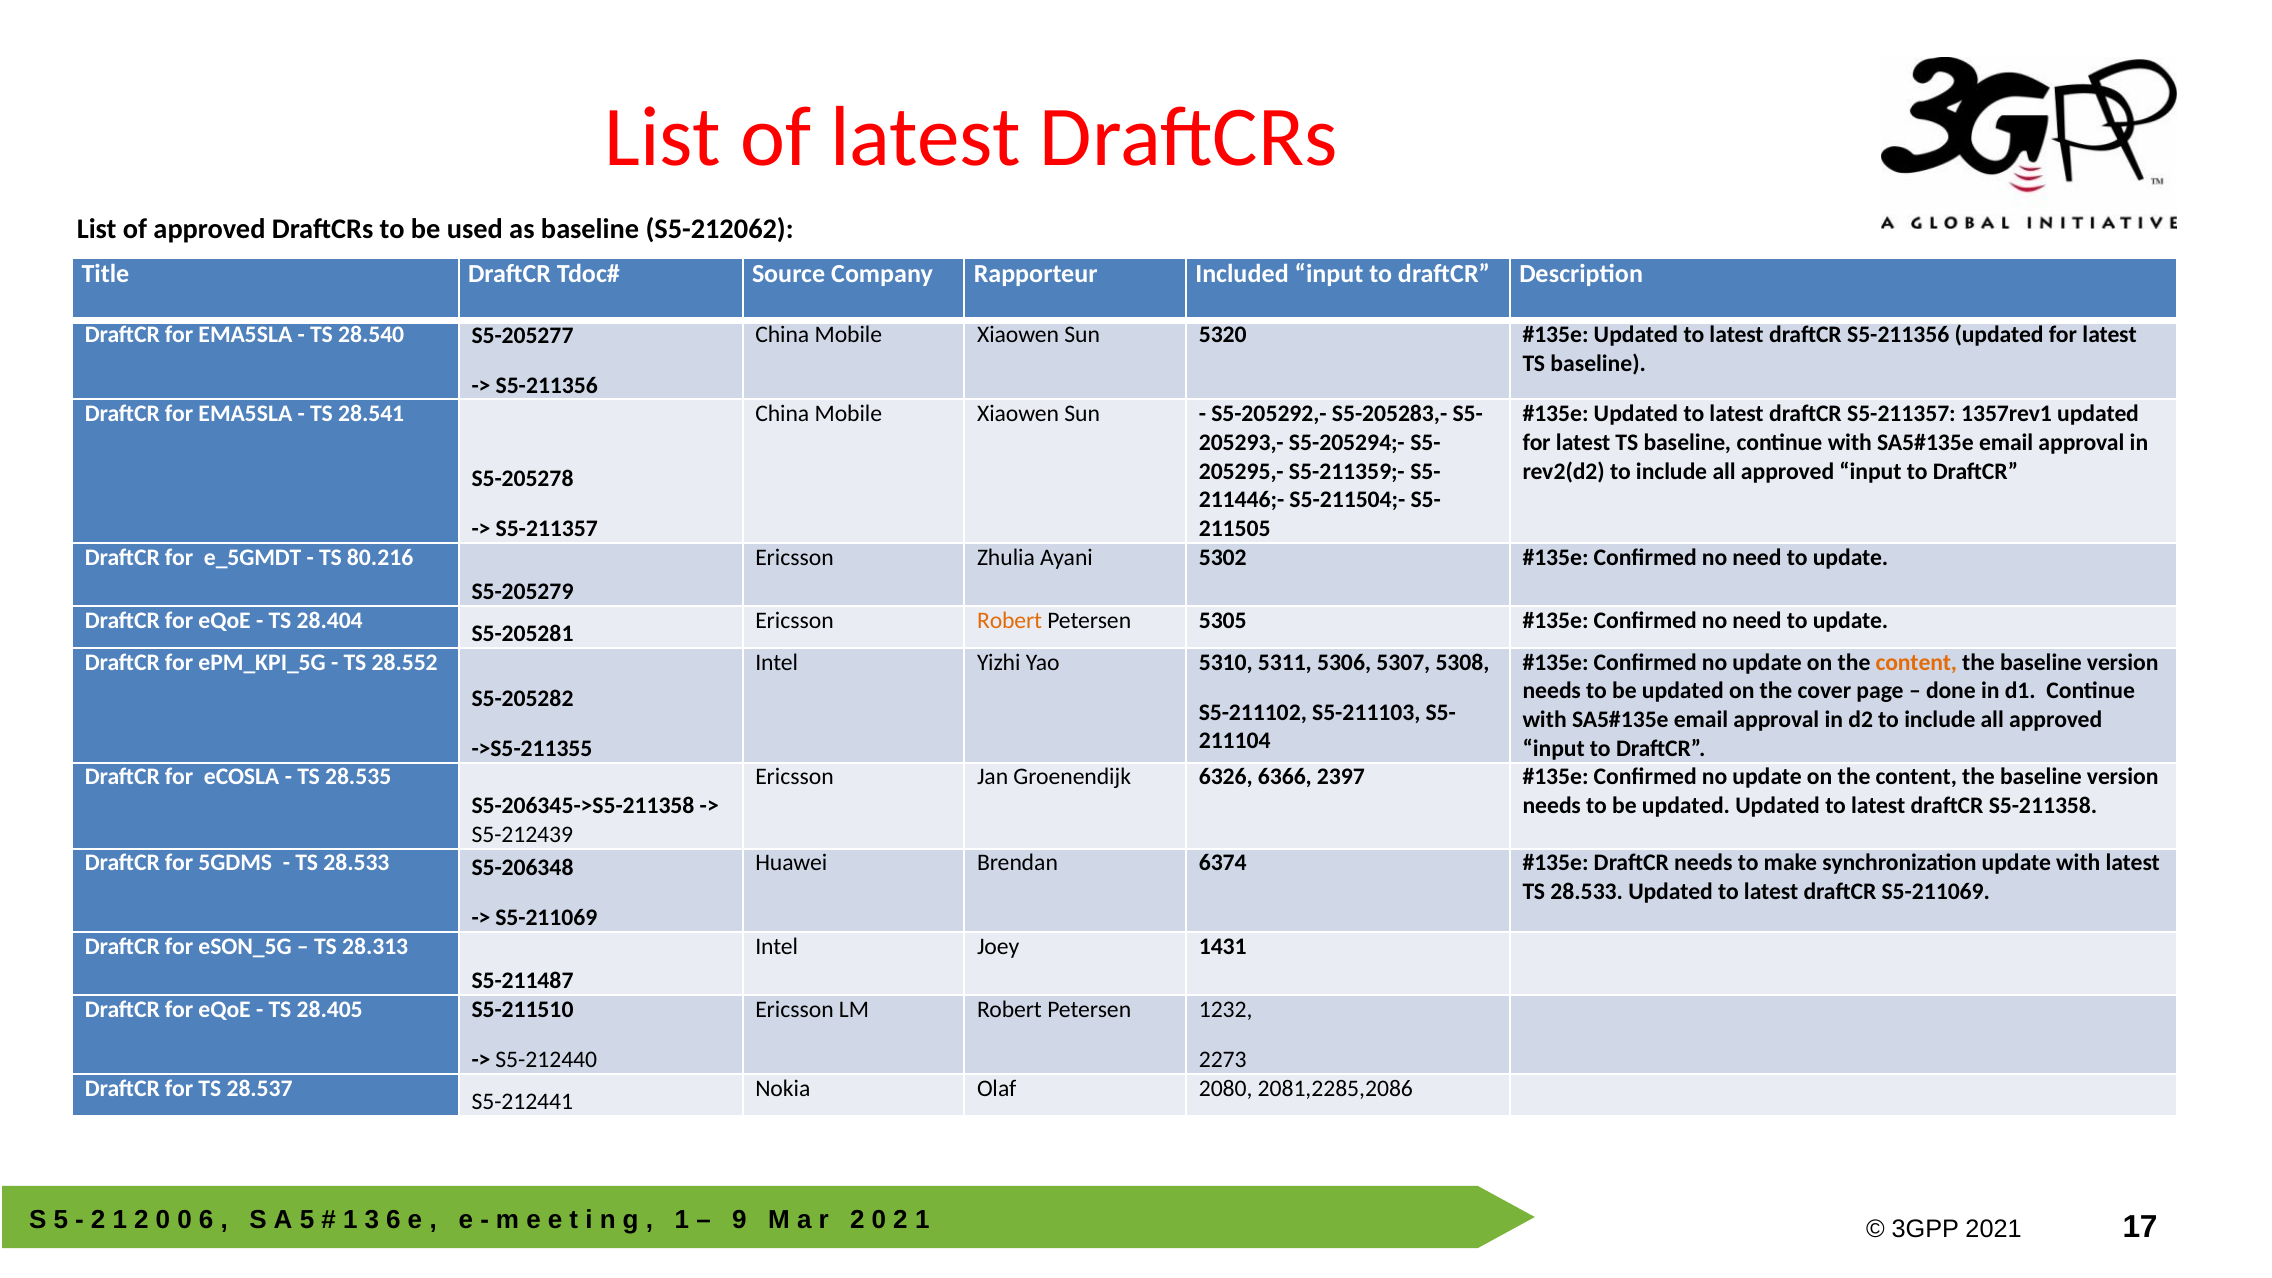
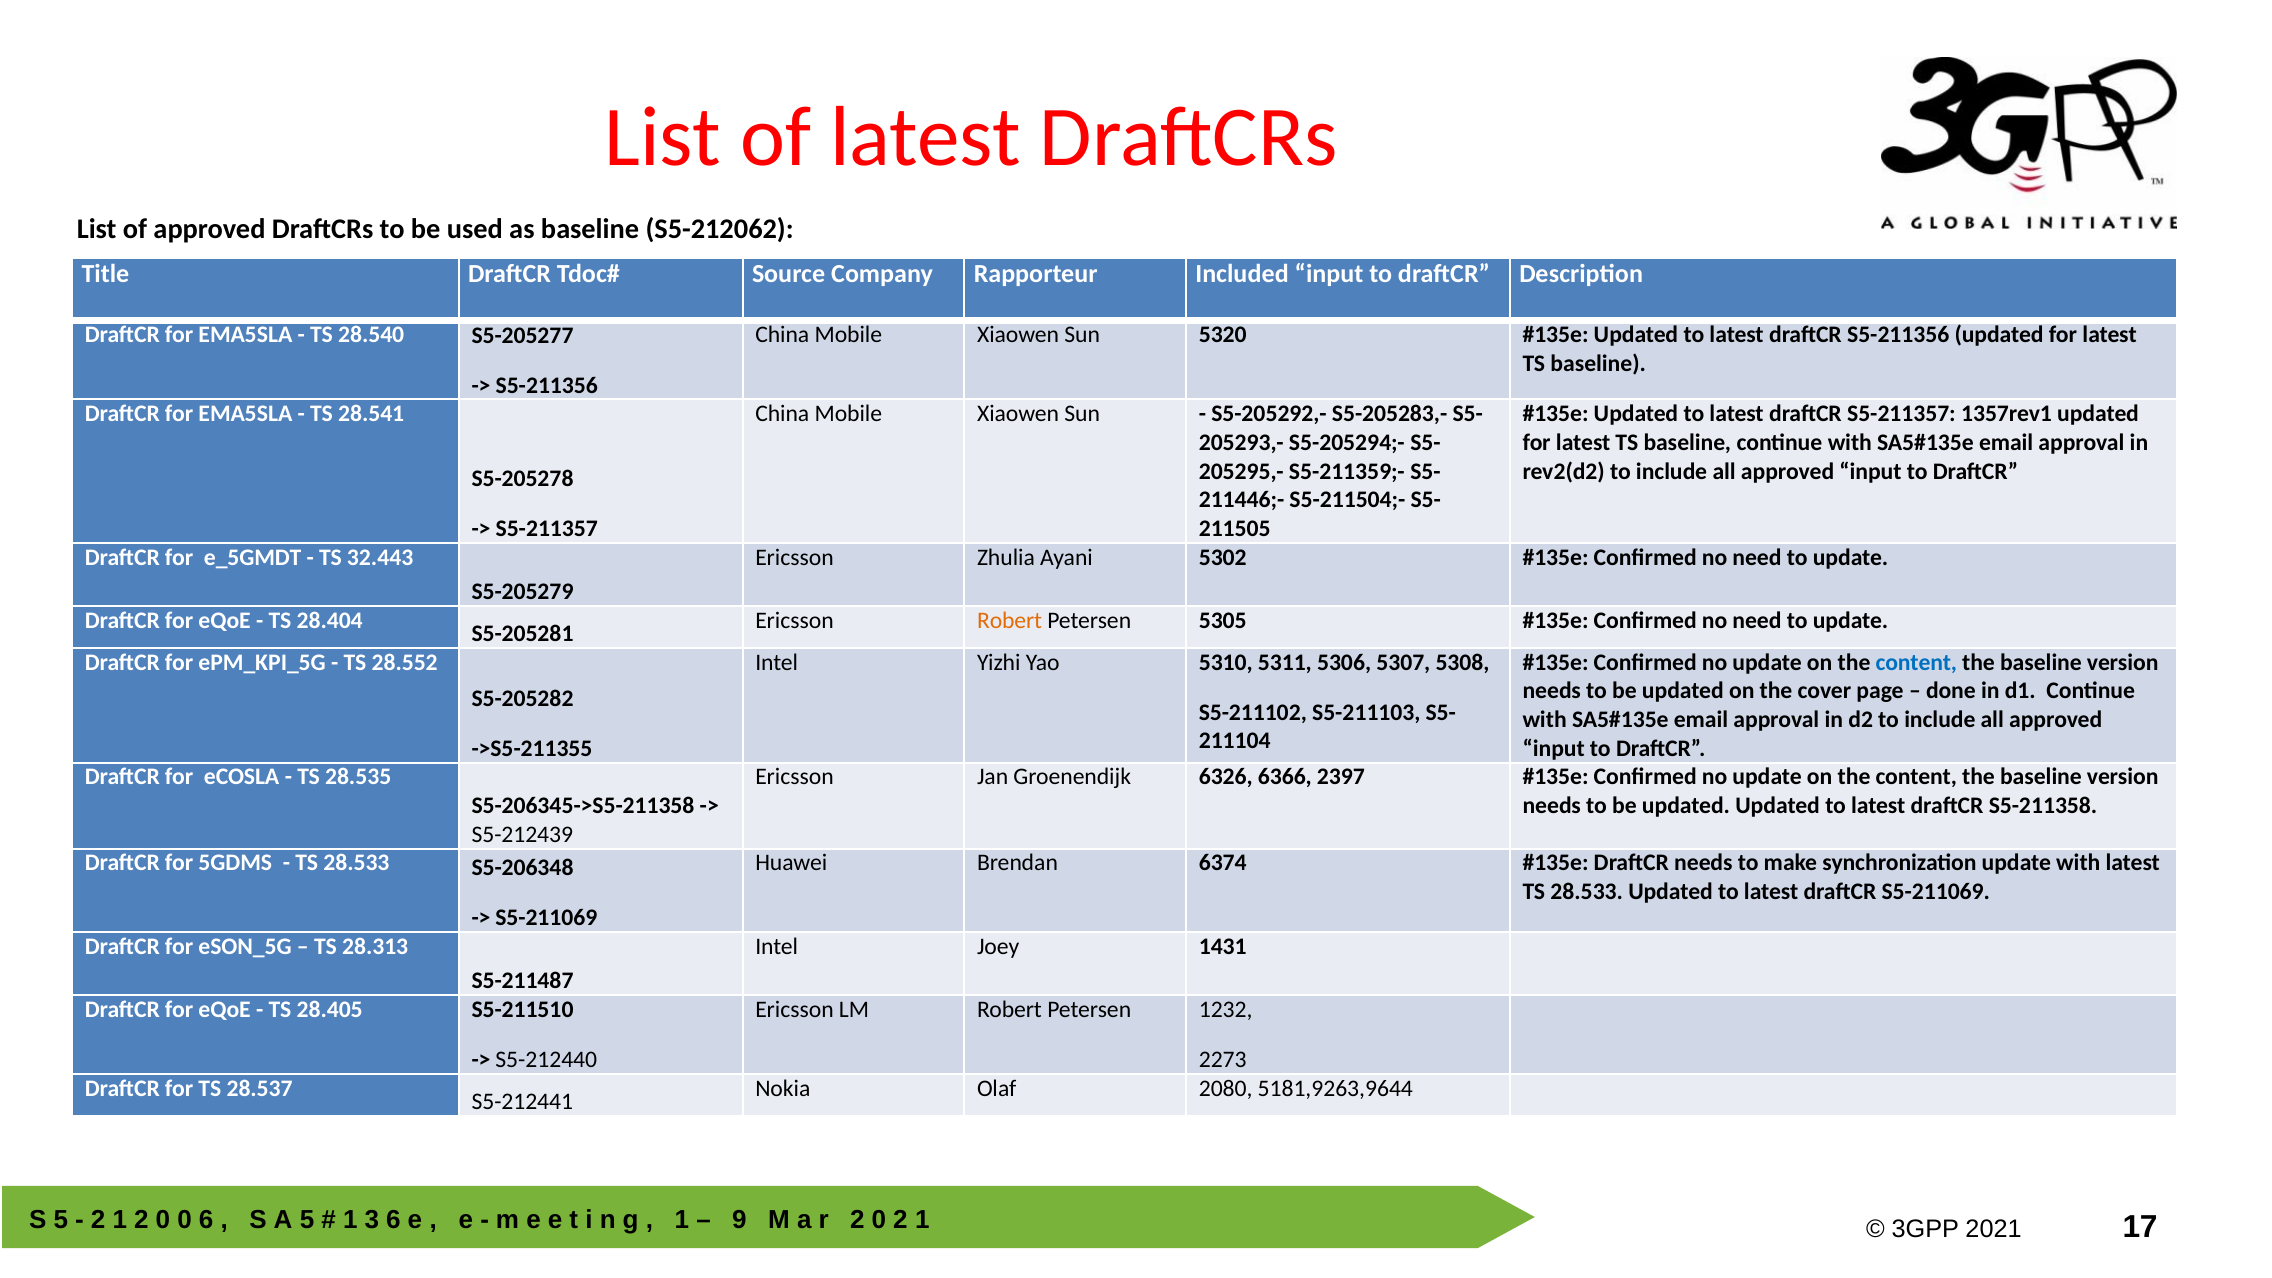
80.216: 80.216 -> 32.443 (380, 558)
content colour: orange -> blue (1916, 662)
2081,2285,2086: 2081,2285,2086 -> 5181,9263,9644 (1335, 1088)
